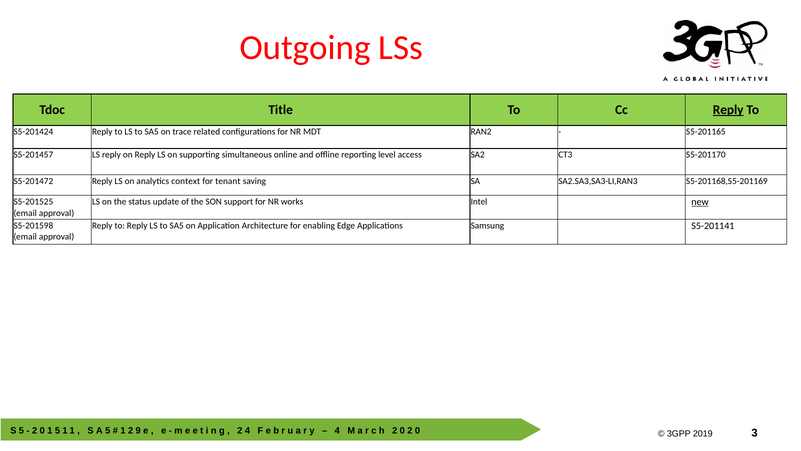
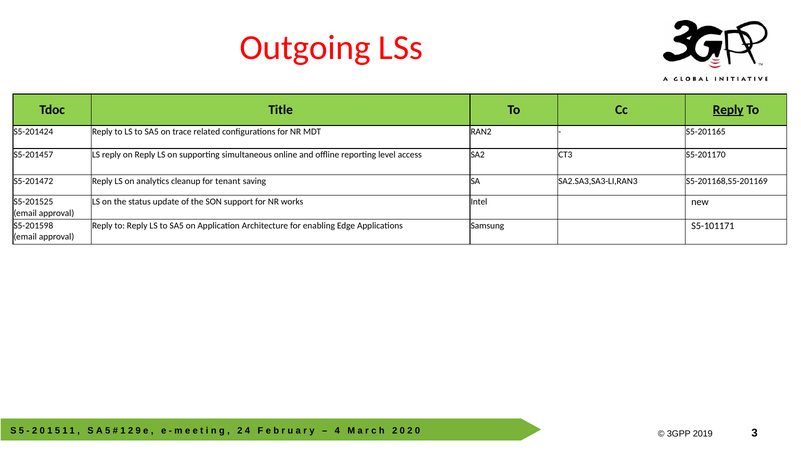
context: context -> cleanup (186, 181)
new underline: present -> none (700, 202)
S5-201141: S5-201141 -> S5-101171 (713, 226)
